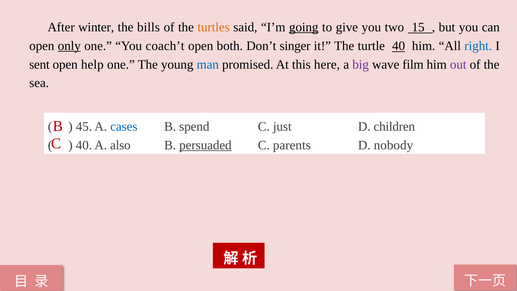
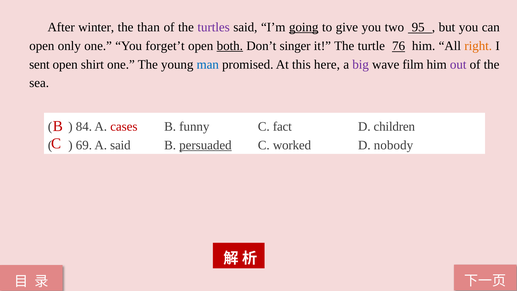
bills: bills -> than (149, 27)
turtles colour: orange -> purple (214, 27)
15: 15 -> 95 (418, 27)
only underline: present -> none (69, 46)
coach’t: coach’t -> forget’t (165, 46)
both underline: none -> present (230, 46)
turtle 40: 40 -> 76 (399, 46)
right colour: blue -> orange (478, 46)
help: help -> shirt (92, 64)
45: 45 -> 84 (84, 126)
cases colour: blue -> red (124, 126)
spend: spend -> funny (194, 126)
just: just -> fact (282, 126)
40: 40 -> 69 (84, 145)
A also: also -> said (120, 145)
parents: parents -> worked (292, 145)
